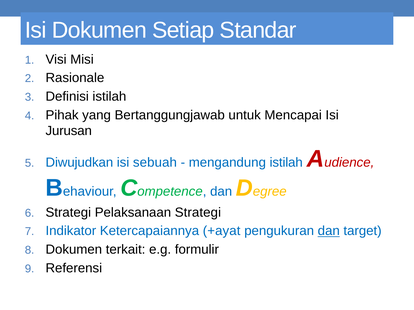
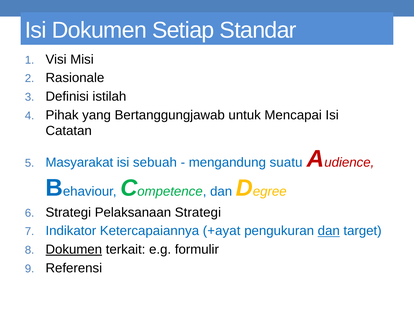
Jurusan: Jurusan -> Catatan (69, 131)
Diwujudkan: Diwujudkan -> Masyarakat (79, 163)
mengandung istilah: istilah -> suatu (286, 163)
Dokumen underline: none -> present (74, 250)
